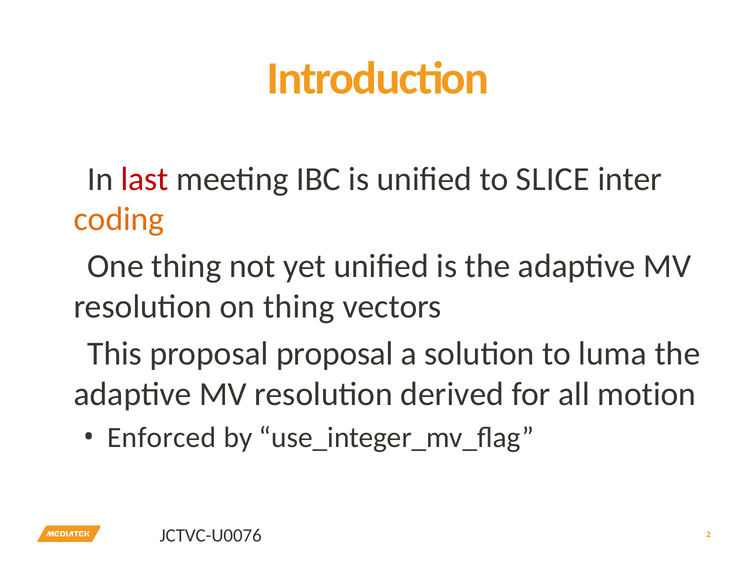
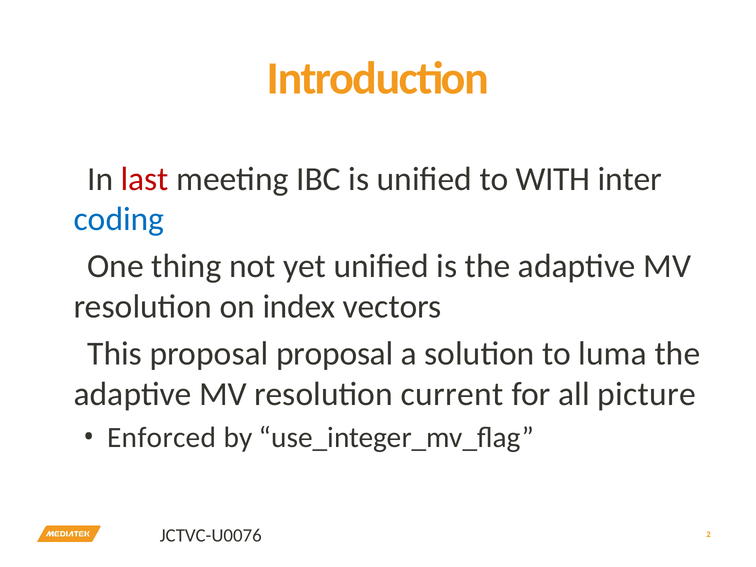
SLICE: SLICE -> WITH (553, 179)
coding colour: orange -> blue (119, 219)
on thing: thing -> index (299, 307)
derived: derived -> current (452, 394)
motion: motion -> picture (647, 394)
